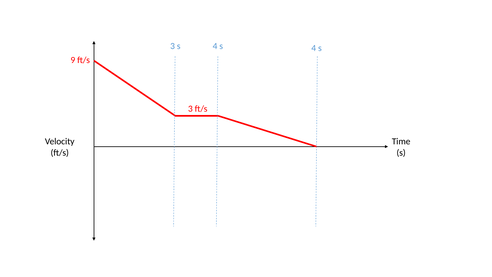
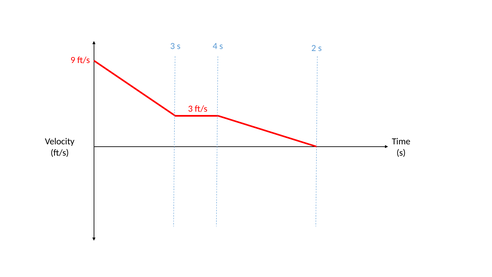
s 4: 4 -> 2 (314, 48)
